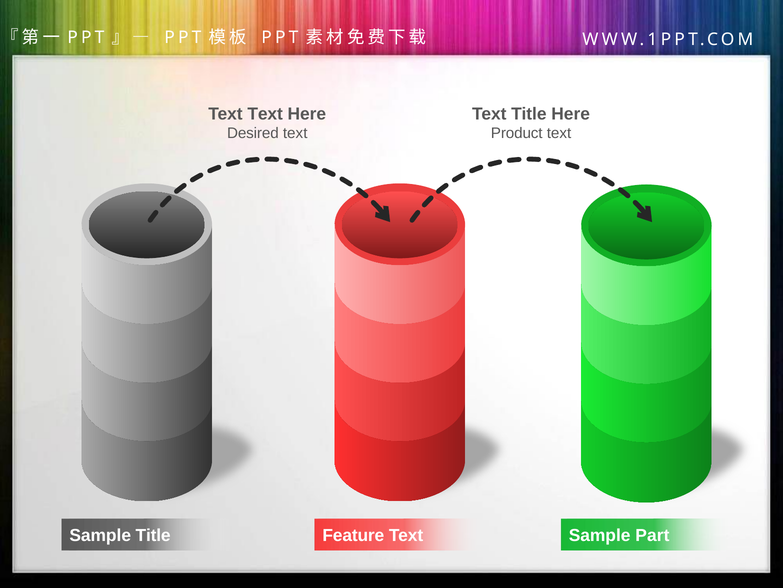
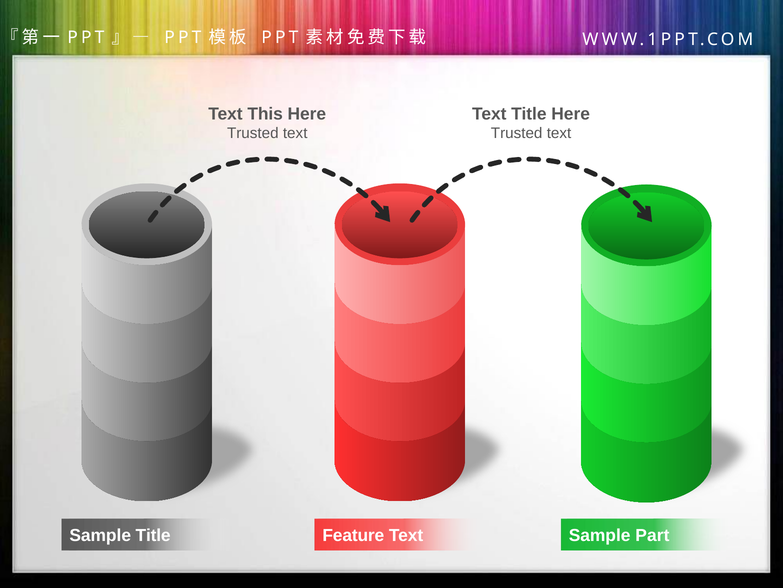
Text: Text -> This (265, 114)
Desired: Desired -> Trusted (253, 133)
Product: Product -> Trusted (517, 133)
